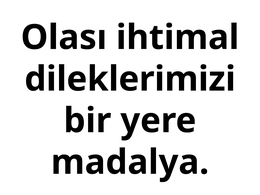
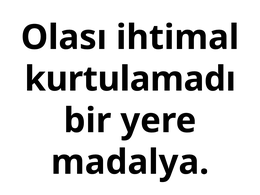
dileklerimizi: dileklerimizi -> kurtulamadı (130, 79)
